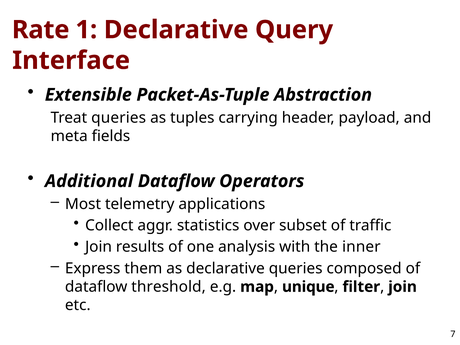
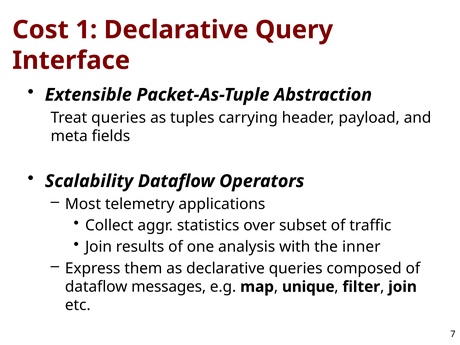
Rate: Rate -> Cost (41, 30)
Additional: Additional -> Scalability (89, 181)
threshold: threshold -> messages (169, 287)
